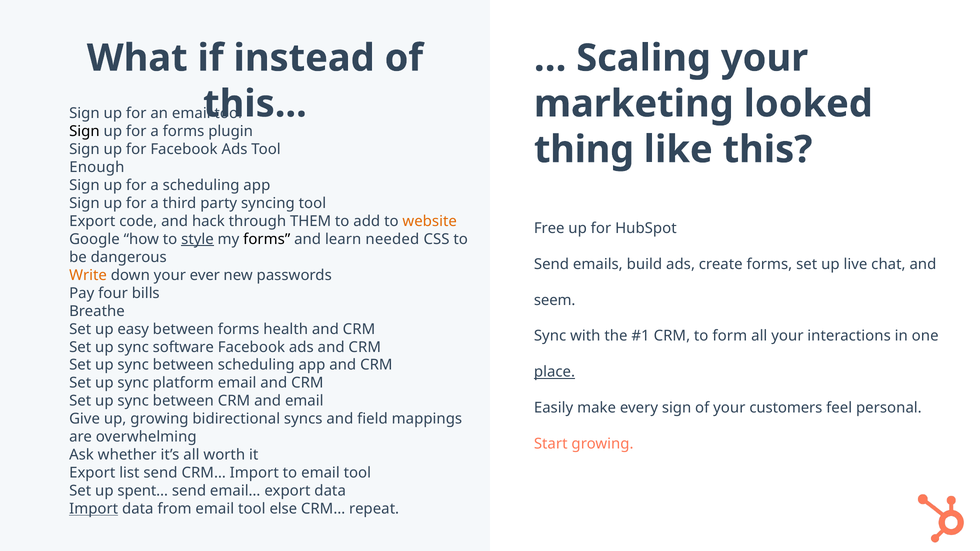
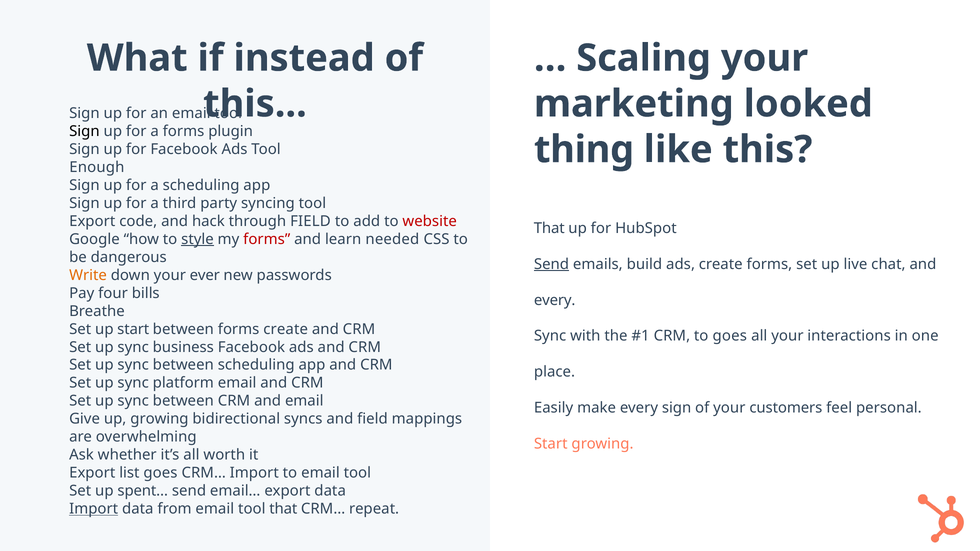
through THEM: THEM -> FIELD (310, 221)
website colour: orange -> red (430, 221)
Free: Free -> That (549, 228)
forms colour: black -> red (267, 239)
Send underline: none -> present (552, 264)
seem: seem -> every (555, 300)
up easy: easy -> start (133, 329)
forms health: health -> create (286, 329)
to form: form -> goes (730, 336)
software: software -> business (183, 347)
place underline: present -> none (554, 372)
list send: send -> goes (160, 473)
tool else: else -> that (283, 509)
